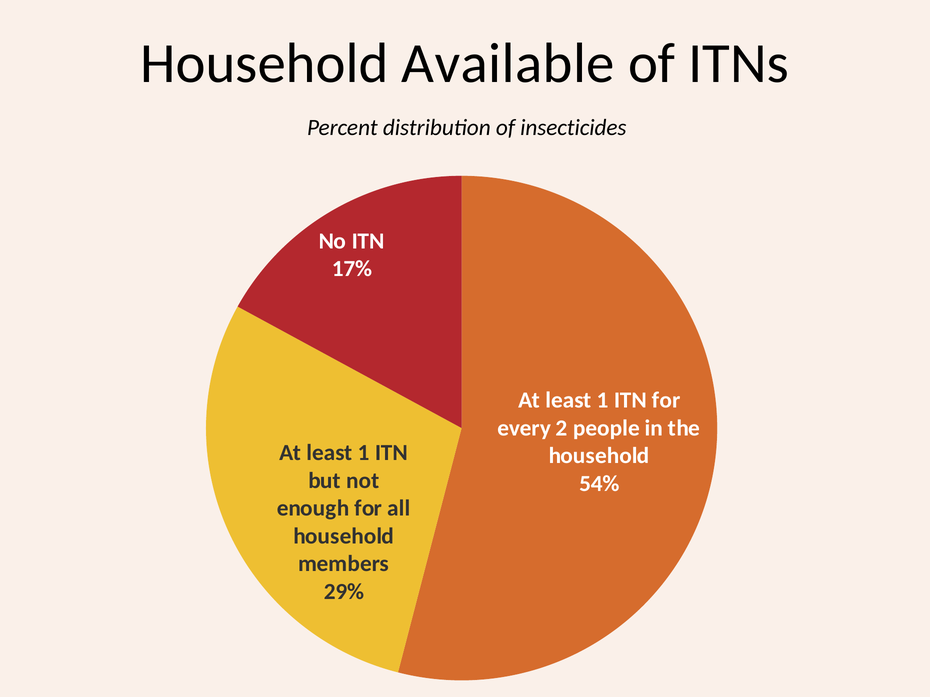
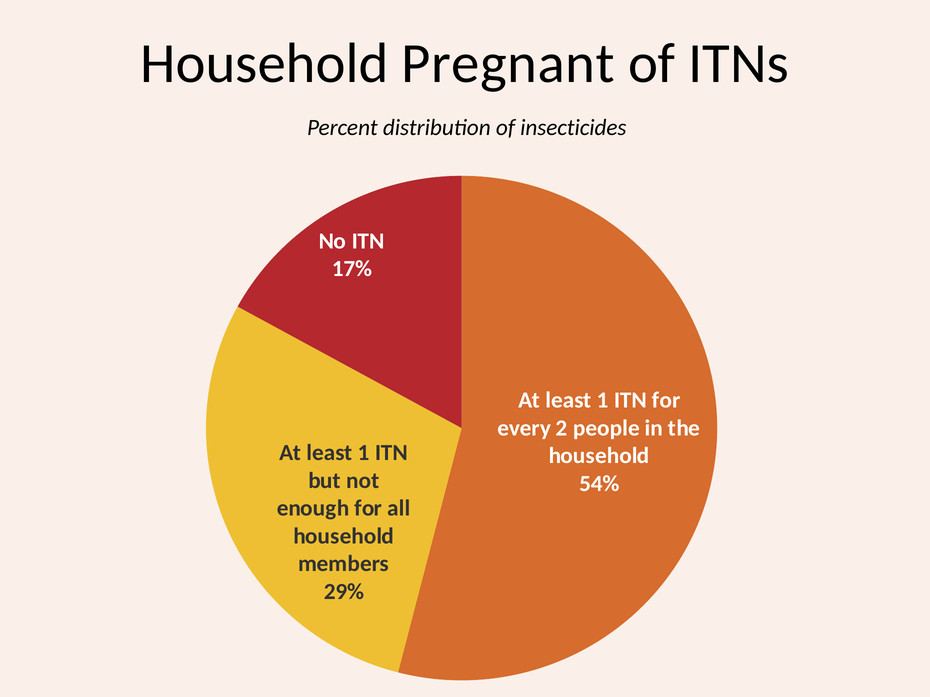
Available: Available -> Pregnant (508, 64)
